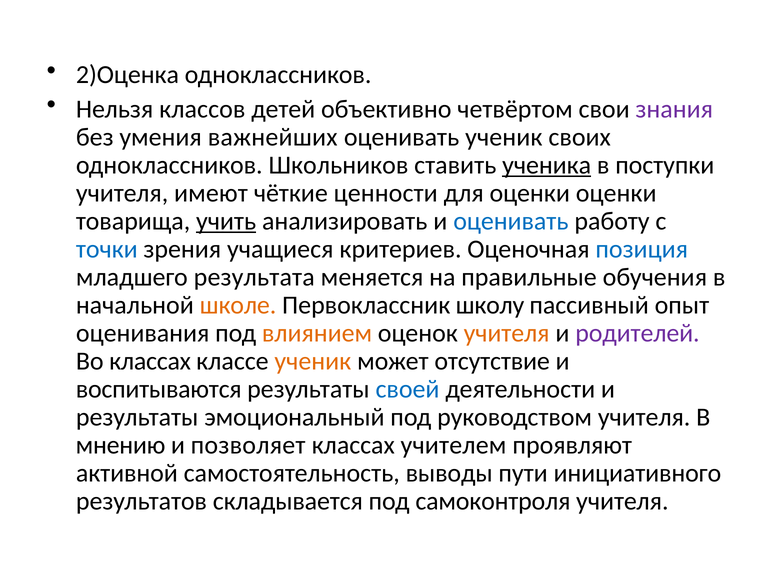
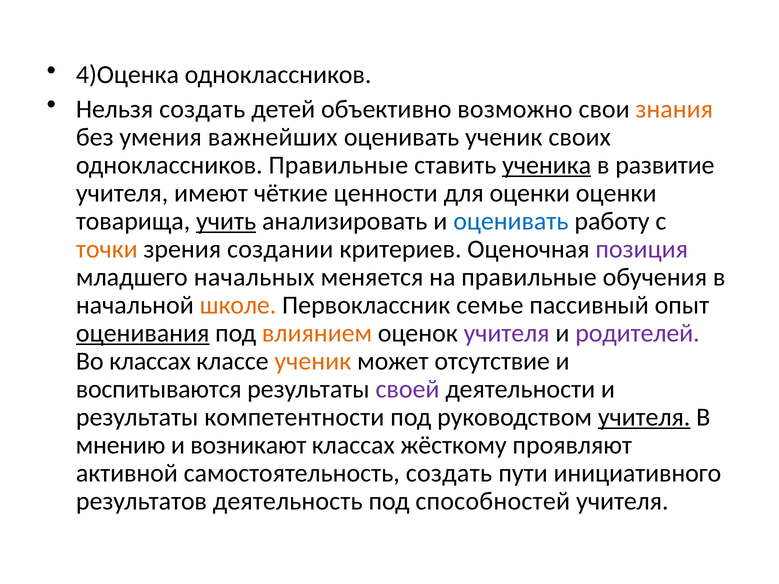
2)Оценка: 2)Оценка -> 4)Оценка (127, 75)
Нельзя классов: классов -> создать (202, 109)
четвёртом: четвёртом -> возможно (515, 109)
знания colour: purple -> orange (674, 109)
одноклассников Школьников: Школьников -> Правильные (338, 165)
поступки: поступки -> развитие (665, 165)
точки colour: blue -> orange (107, 249)
учащиеся: учащиеся -> создании (280, 249)
позиция colour: blue -> purple (642, 249)
результата: результата -> начальных (254, 277)
школу: школу -> семье (490, 305)
оценивания underline: none -> present (143, 333)
учителя colour: orange -> purple (507, 333)
своей colour: blue -> purple (408, 389)
эмоциональный: эмоциональный -> компетентности (294, 417)
учителя underline: none -> present (644, 417)
позволяет: позволяет -> возникают (248, 445)
учителем: учителем -> жёсткому (454, 445)
самостоятельность выводы: выводы -> создать (449, 473)
складывается: складывается -> деятельность (288, 501)
самоконтроля: самоконтроля -> способностей (493, 501)
